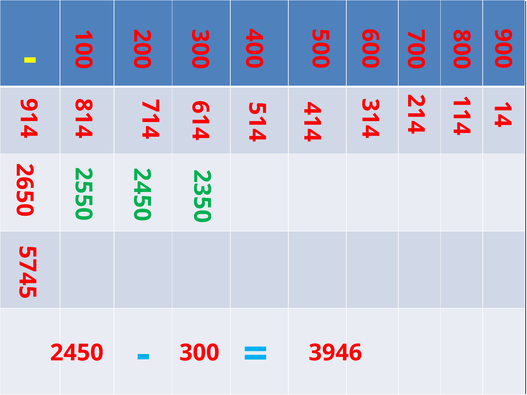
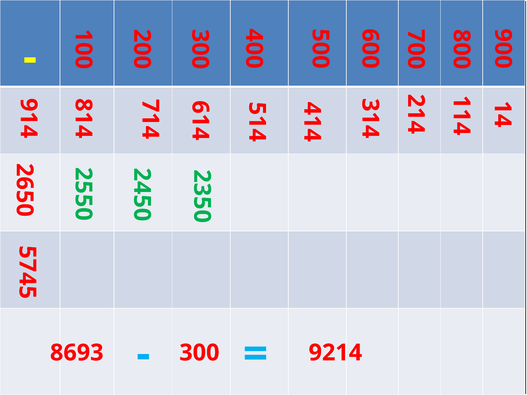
2450: 2450 -> 8693 (77, 353)
3946: 3946 -> 9214 (335, 353)
